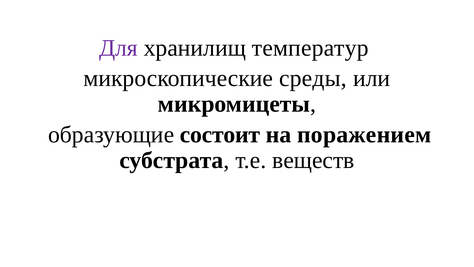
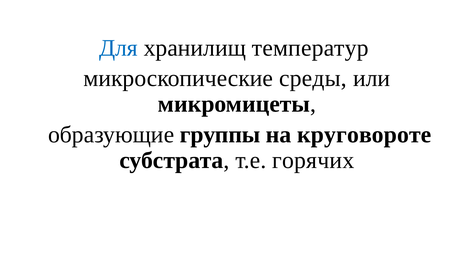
Для colour: purple -> blue (118, 48)
состоит: состоит -> группы (220, 134)
поражением: поражением -> круговороте (364, 134)
веществ: веществ -> горячих (313, 160)
